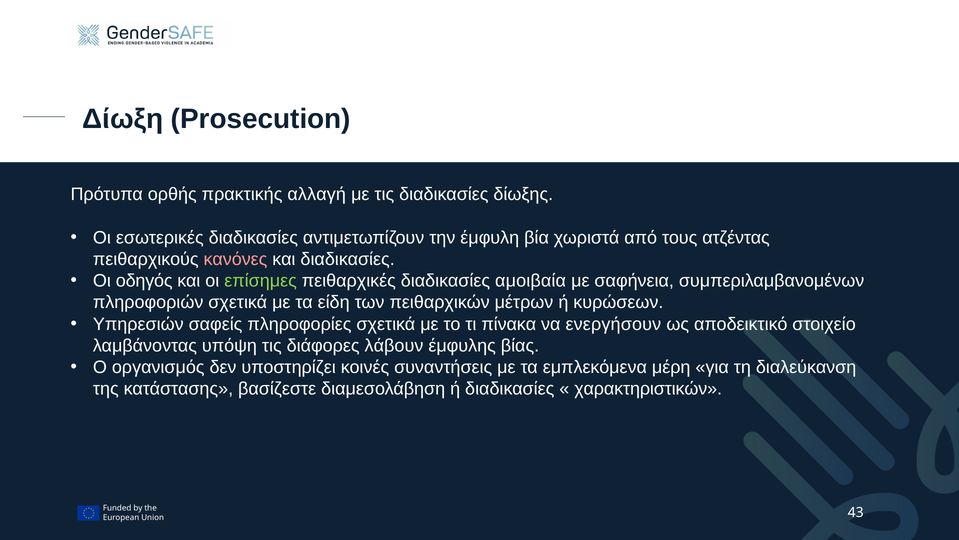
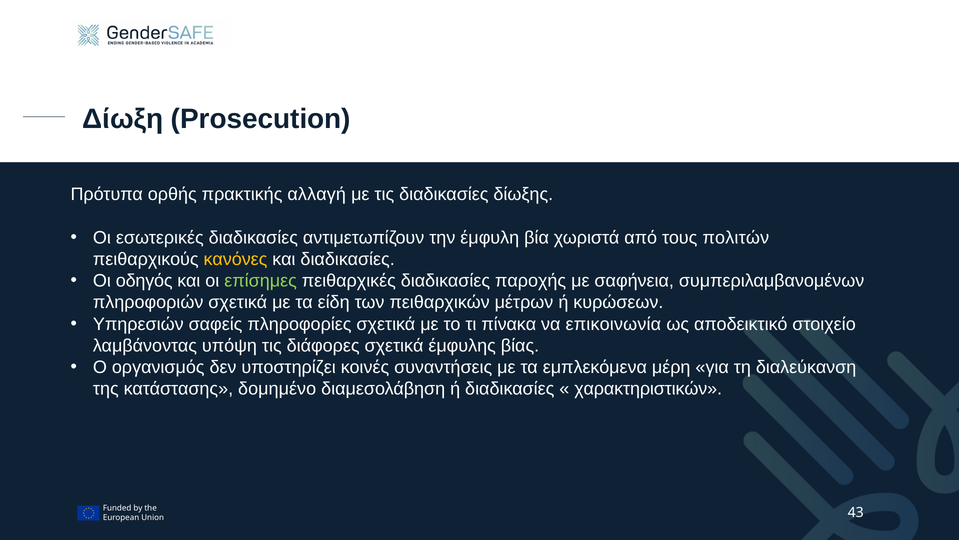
ατζέντας: ατζέντας -> πολιτών (736, 237)
κανόνες colour: pink -> yellow (235, 259)
αμοιβαία: αμοιβαία -> παροχής (531, 281)
ενεργήσουν: ενεργήσουν -> επικοινωνία (613, 324)
διάφορες λάβουν: λάβουν -> σχετικά (394, 345)
βασίζεστε: βασίζεστε -> δομημένο (277, 388)
